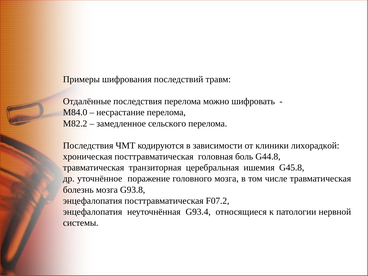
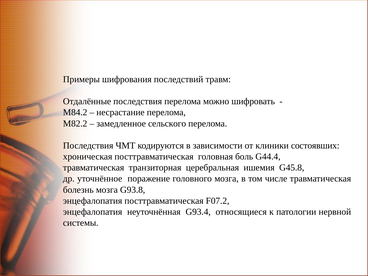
М84.0: М84.0 -> М84.2 (75, 112)
лихорадкой: лихорадкой -> состоявших (315, 146)
G44.8: G44.8 -> G44.4 (268, 157)
